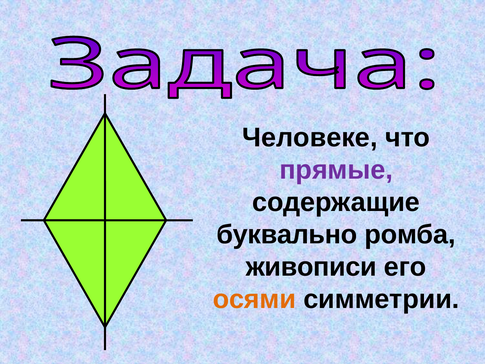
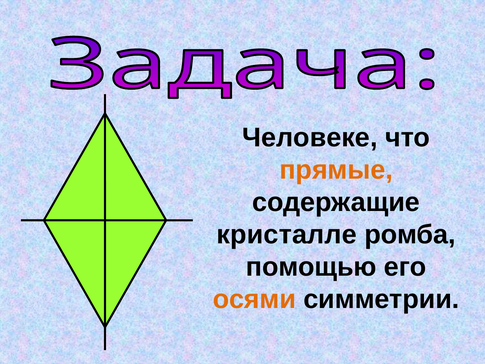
прямые colour: purple -> orange (336, 170)
буквально: буквально -> кристалле (287, 234)
живописи: живописи -> помощью (311, 267)
